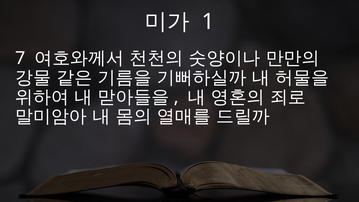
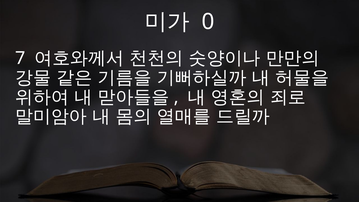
1: 1 -> 0 (208, 22)
